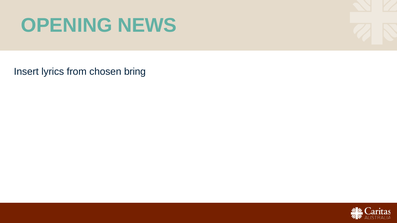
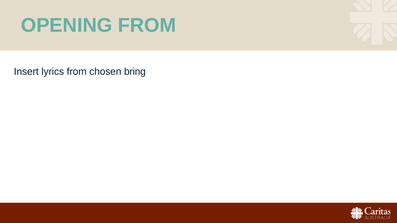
OPENING NEWS: NEWS -> FROM (147, 25)
